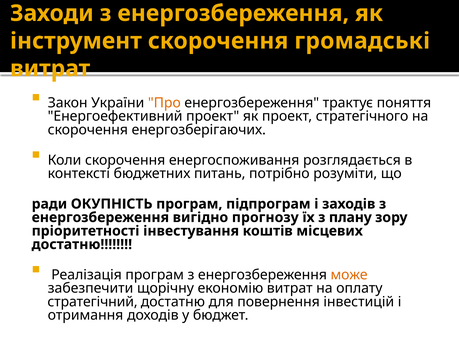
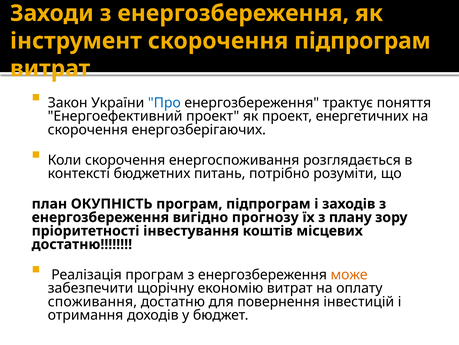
скорочення громадські: громадські -> підпрограм (362, 41)
Про colour: orange -> blue (164, 103)
стратегічного: стратегічного -> енергетичних (362, 116)
ради: ради -> план (49, 203)
стратегічний: стратегічний -> споживання (92, 301)
